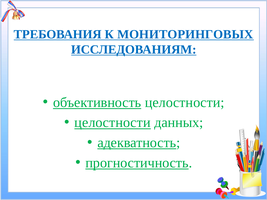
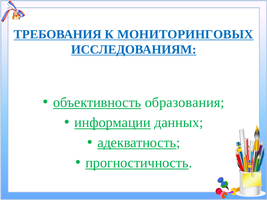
объективность целостности: целостности -> образования (185, 102)
целостности: целостности -> информации (113, 123)
